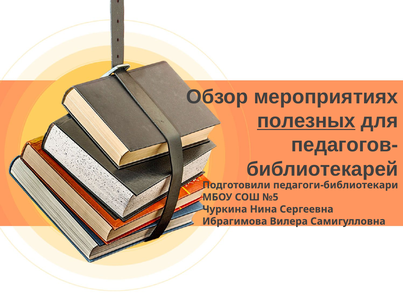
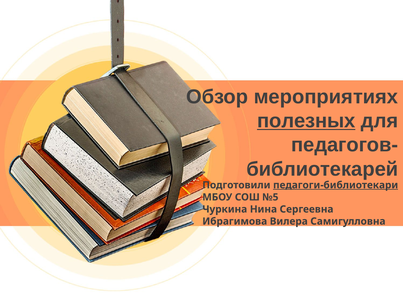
педагоги-библиотекари underline: none -> present (336, 185)
